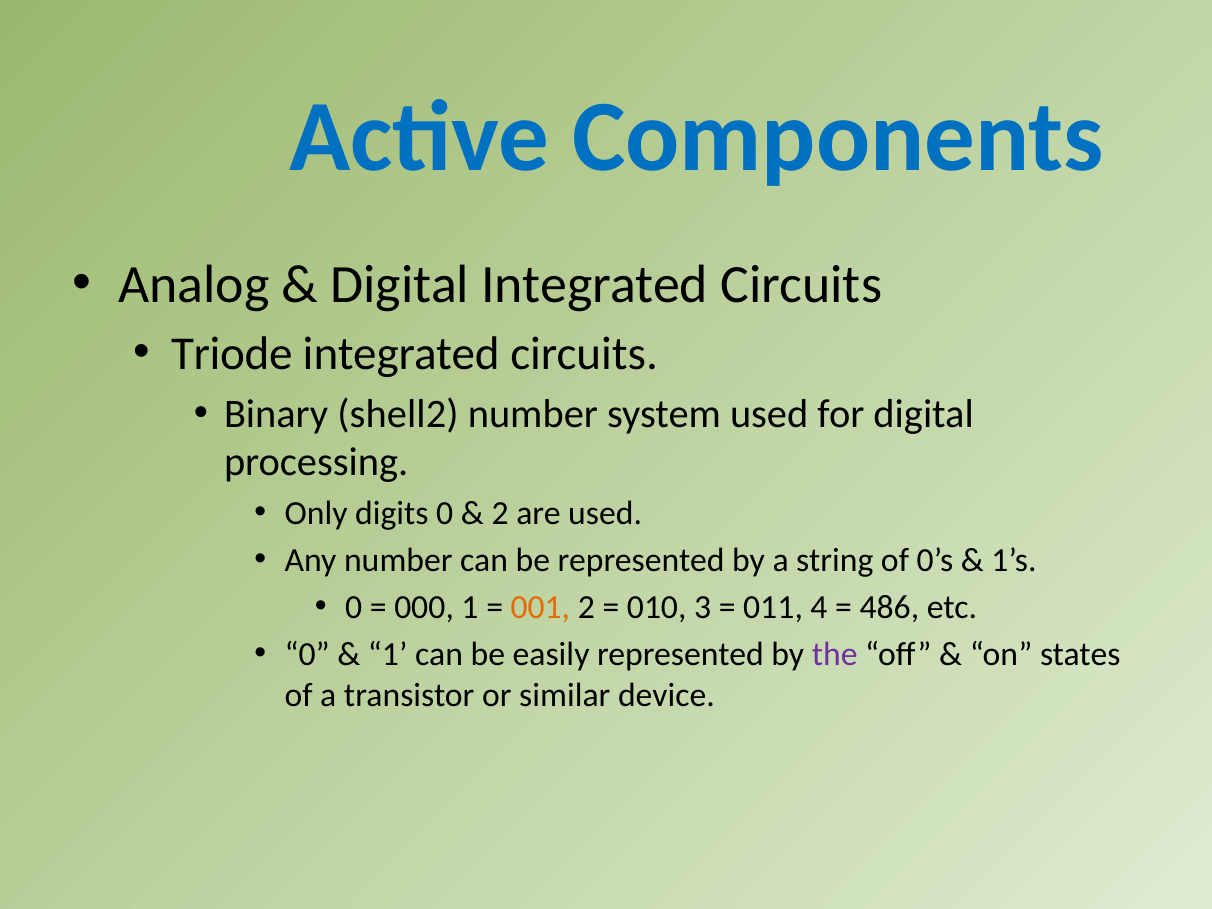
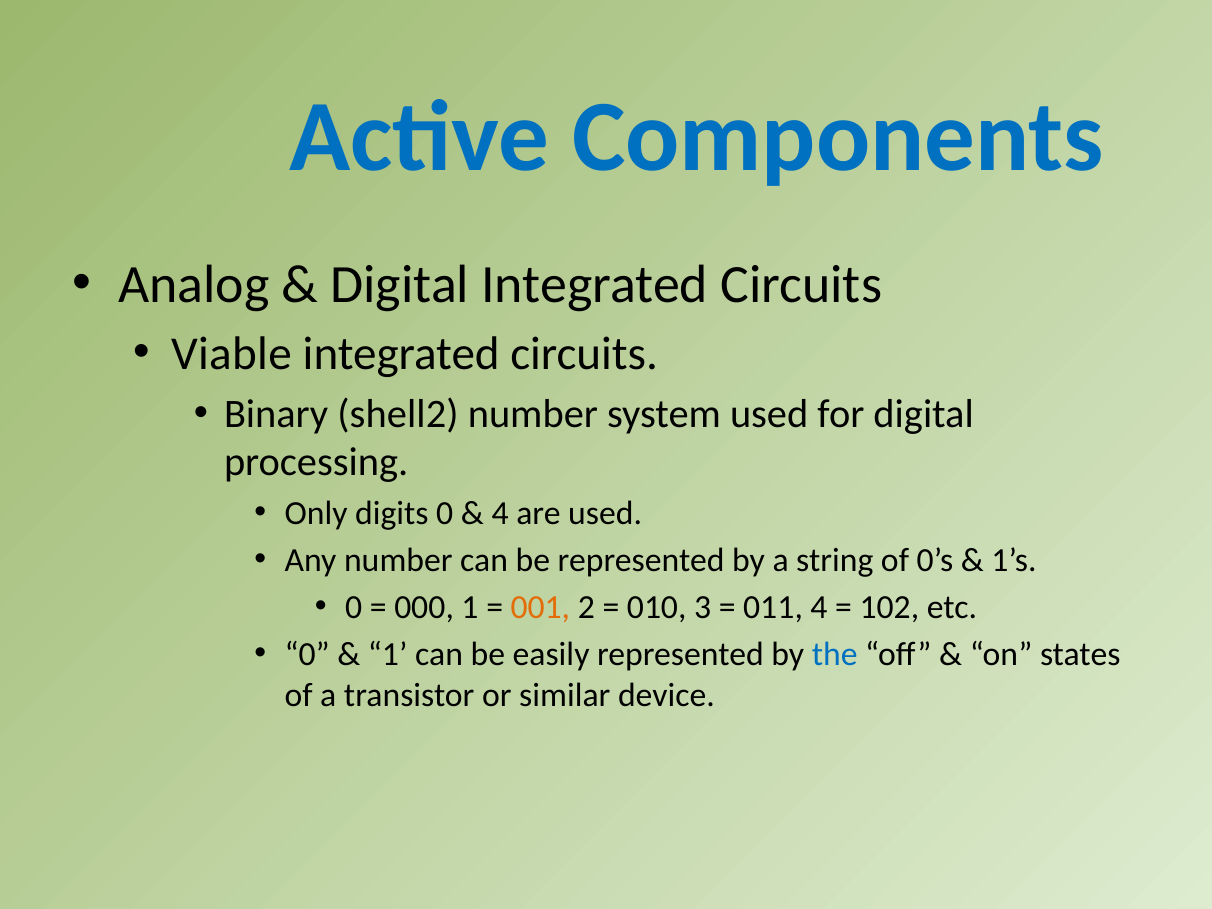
Triode: Triode -> Viable (231, 354)
2: 2 -> 4 (500, 513)
486: 486 -> 102 (889, 608)
the colour: purple -> blue (835, 655)
